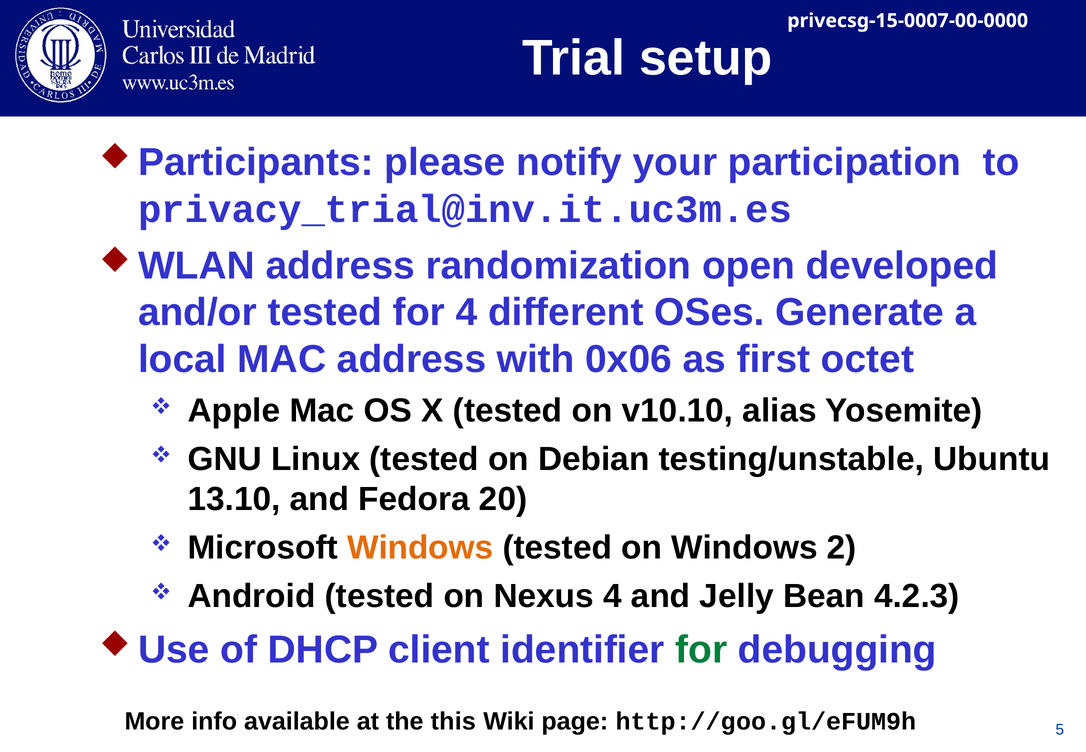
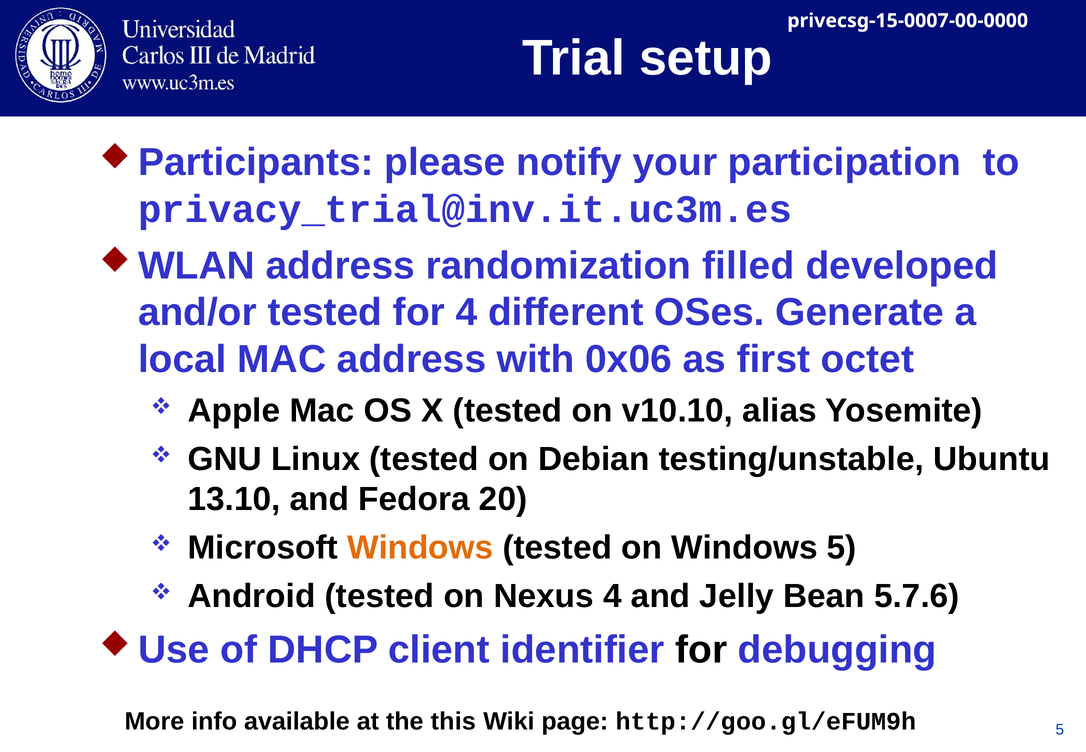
open: open -> filled (748, 266)
Windows 2: 2 -> 5 (842, 548)
4.2.3: 4.2.3 -> 5.7.6 (917, 596)
for colour: green -> black (701, 650)
